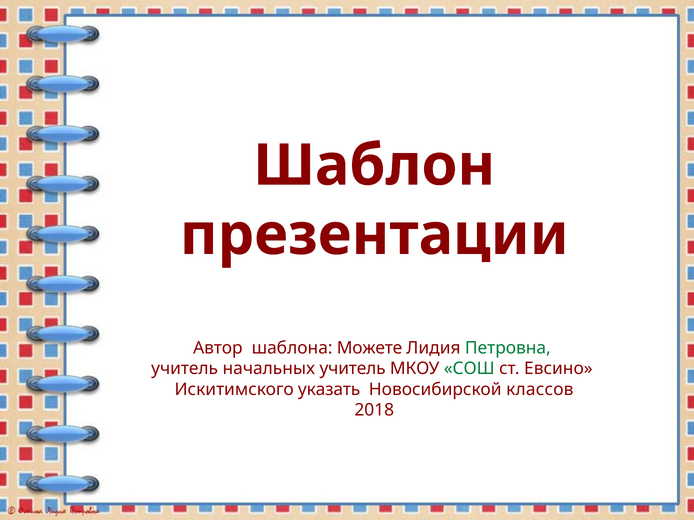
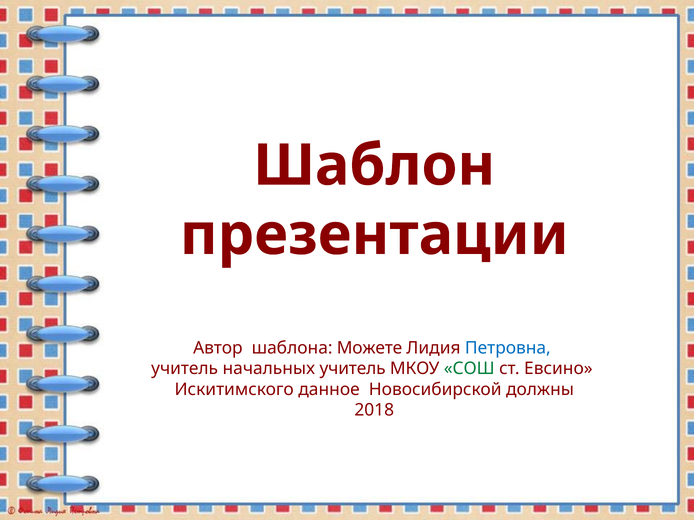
Петровна colour: green -> blue (508, 348)
указать: указать -> данное (329, 390)
классов: классов -> должны (540, 390)
